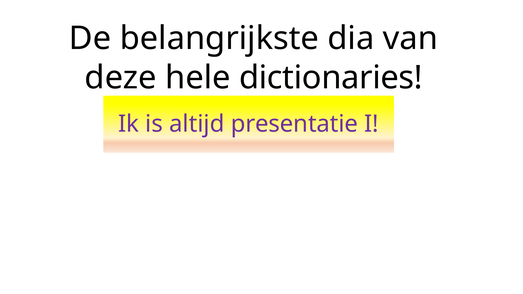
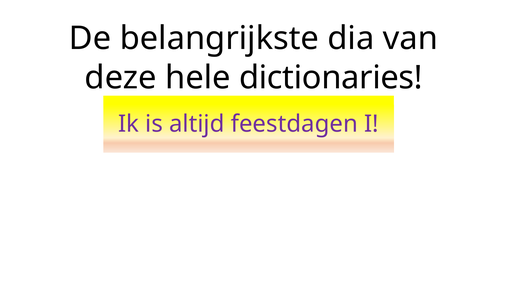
presentatie: presentatie -> feestdagen (294, 124)
